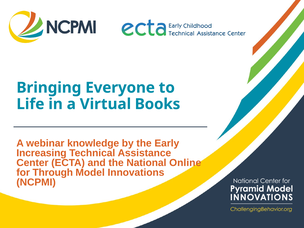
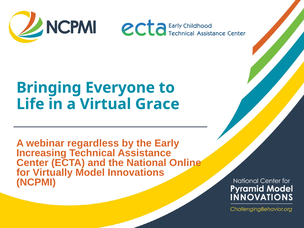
Books: Books -> Grace (157, 104)
knowledge: knowledge -> regardless (93, 143)
Through: Through -> Virtually (53, 173)
